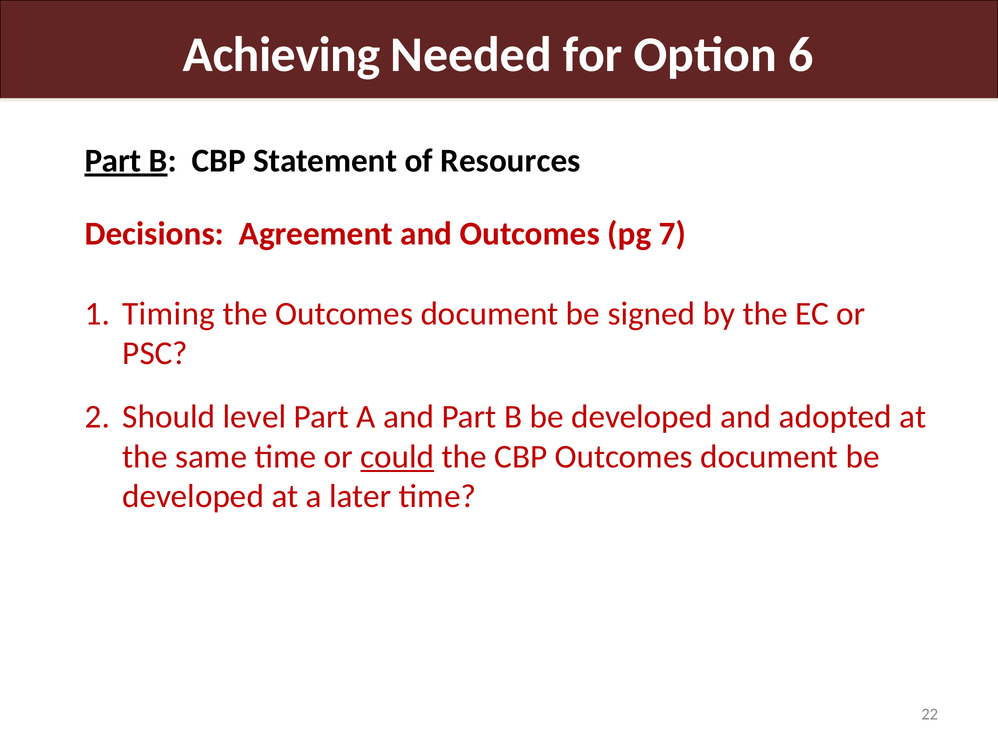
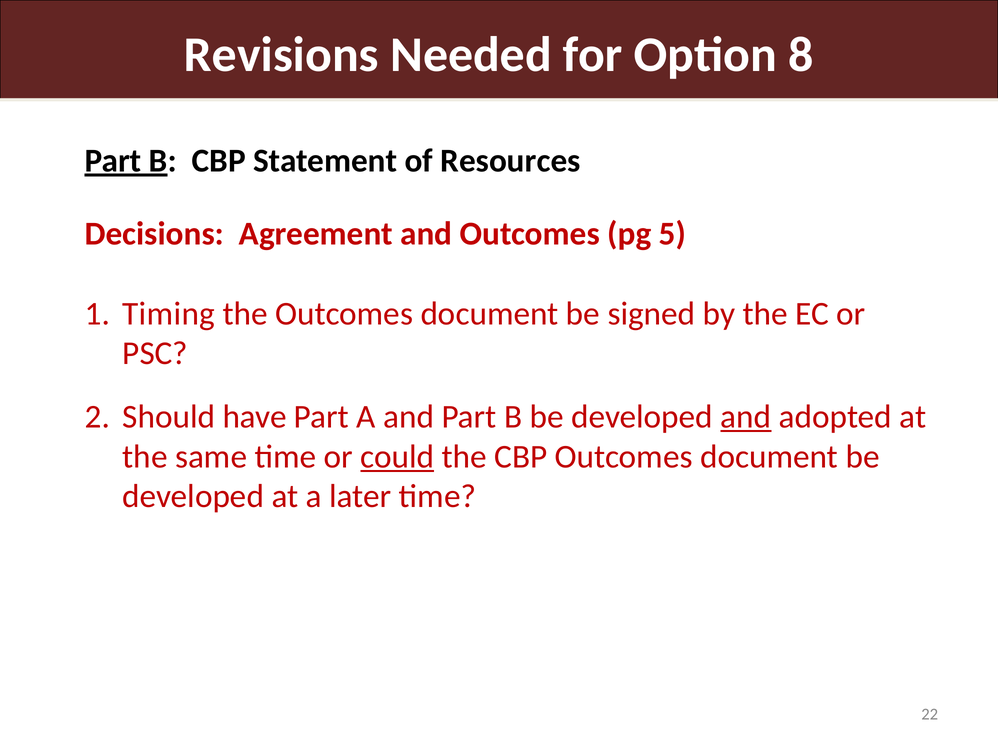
Achieving: Achieving -> Revisions (281, 55)
6: 6 -> 8 (801, 55)
7: 7 -> 5 (672, 234)
level: level -> have (255, 417)
and underline: none -> present (746, 417)
